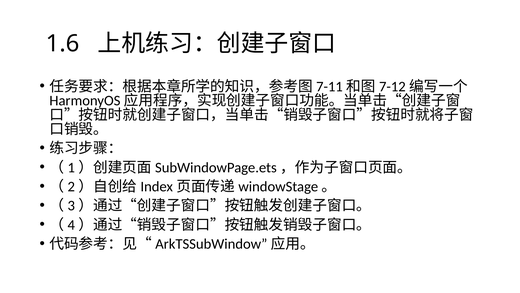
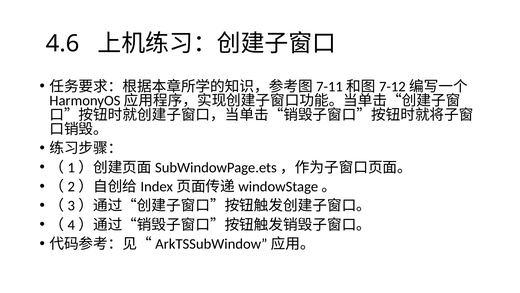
1.6: 1.6 -> 4.6 (63, 44)
